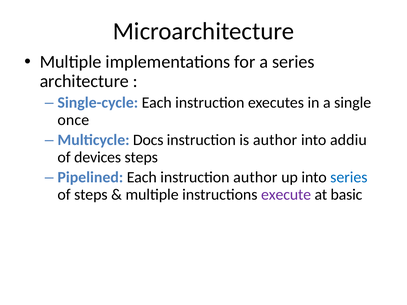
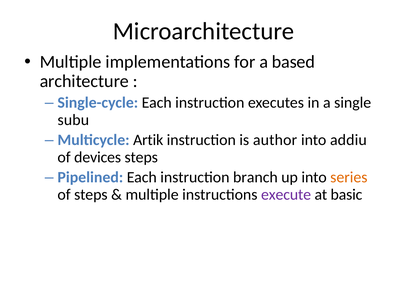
a series: series -> based (293, 62)
once: once -> subu (73, 120)
Docs: Docs -> Artik (148, 140)
instruction author: author -> branch (255, 178)
series colour: blue -> orange (349, 178)
